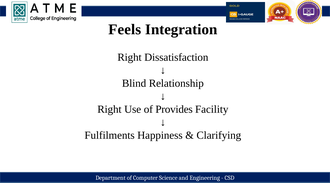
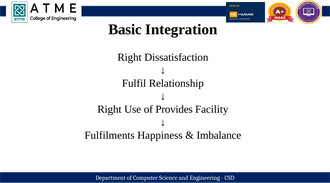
Feels: Feels -> Basic (125, 29)
Blind: Blind -> Fulfil (134, 83)
Clarifying: Clarifying -> Imbalance (219, 136)
